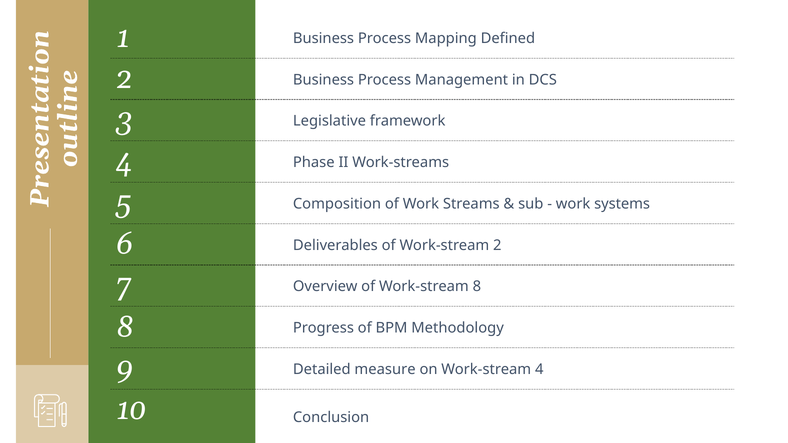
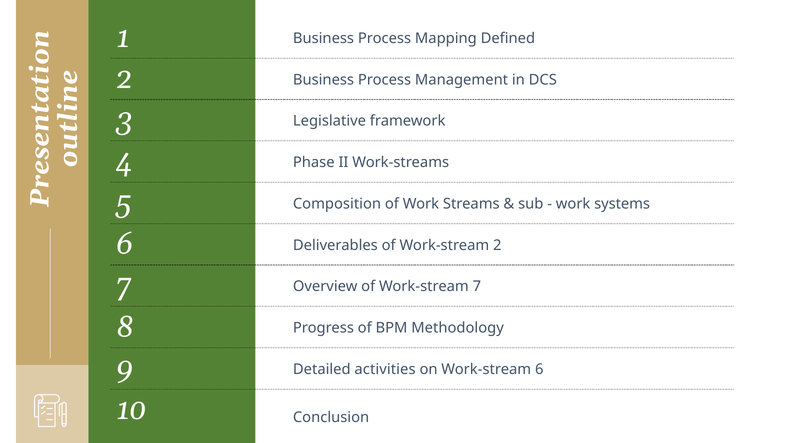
Work-stream 8: 8 -> 7 (477, 287)
measure: measure -> activities (385, 369)
Work-stream 4: 4 -> 6 (539, 369)
